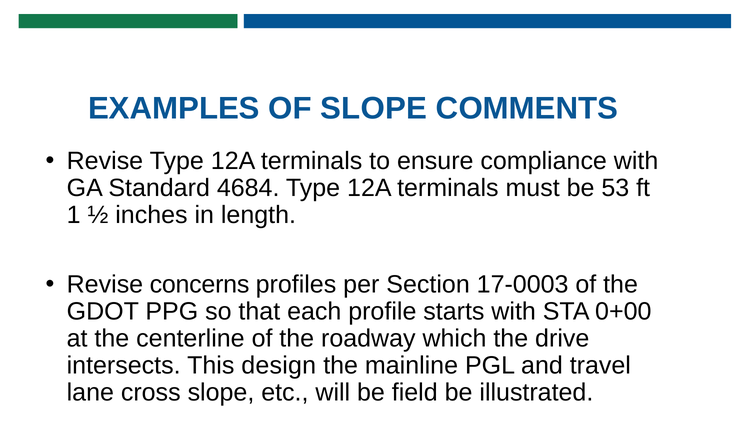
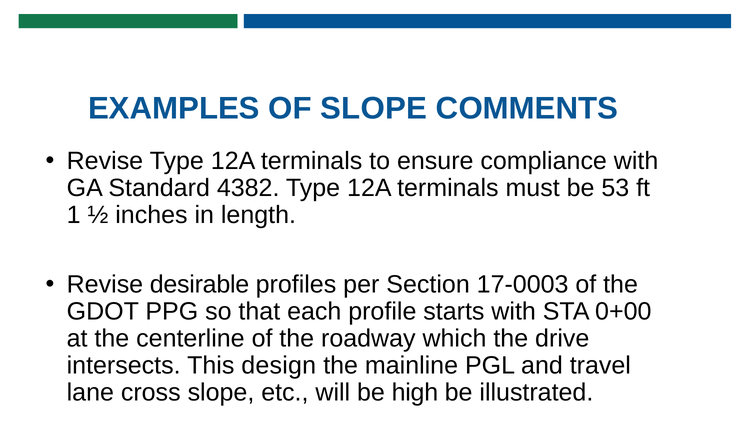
4684: 4684 -> 4382 (248, 188)
concerns: concerns -> desirable (200, 285)
field: field -> high (415, 393)
